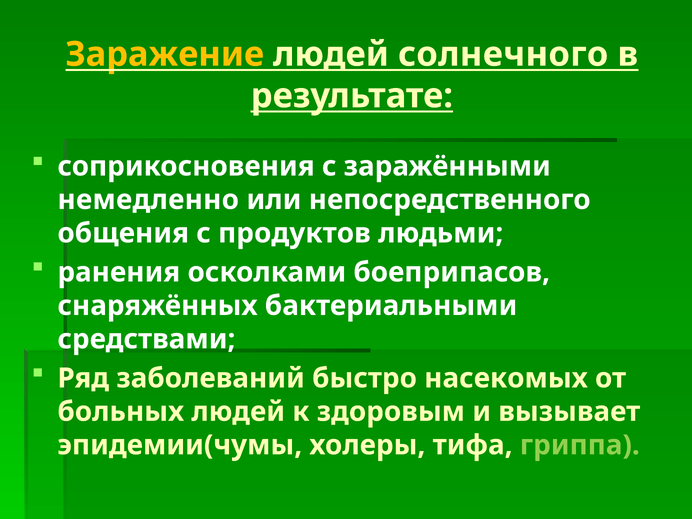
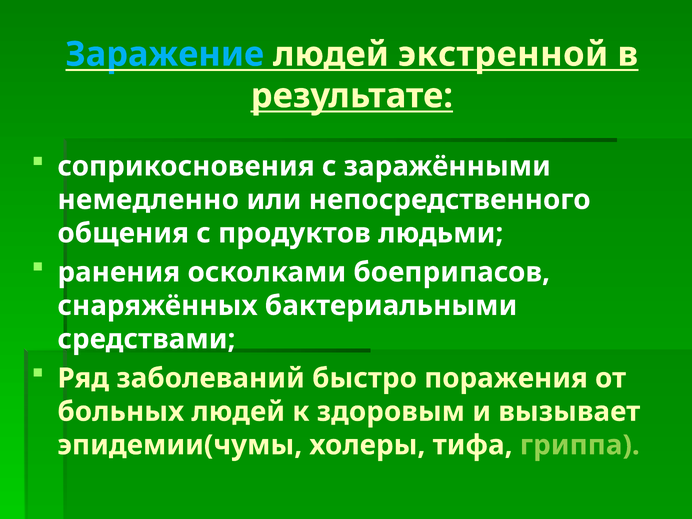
Заражение colour: yellow -> light blue (165, 54)
солнечного: солнечного -> экстренной (503, 54)
насекомых: насекомых -> поражения (506, 378)
